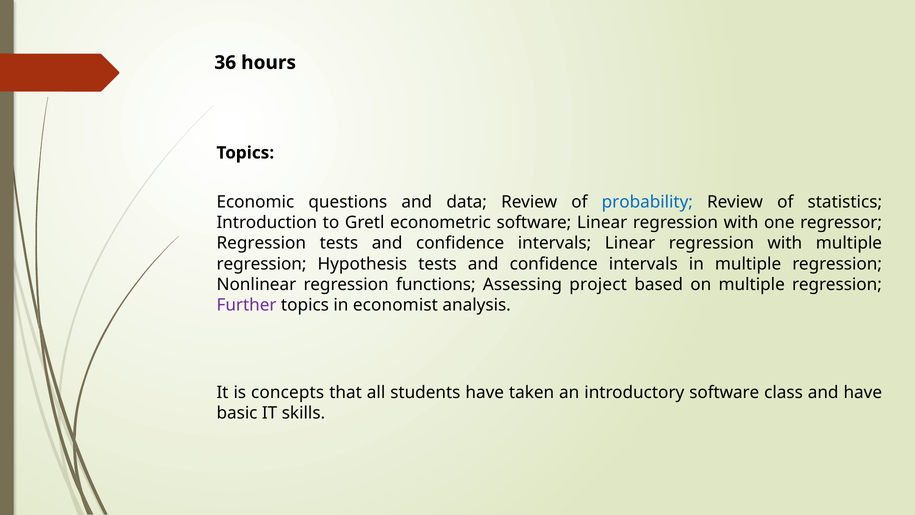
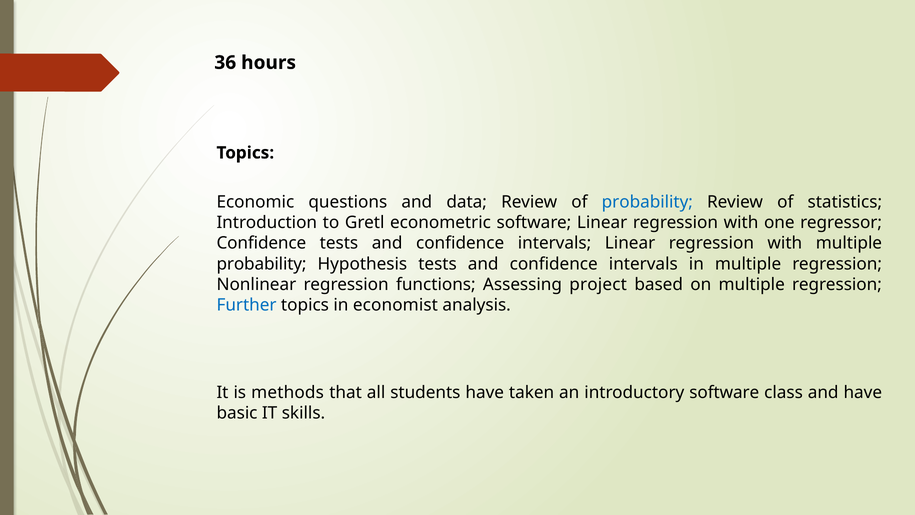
Regression: Regression -> Confidence (261, 243)
regression: regression -> probability (262, 264)
Further colour: purple -> blue (247, 305)
concepts: concepts -> methods (288, 392)
